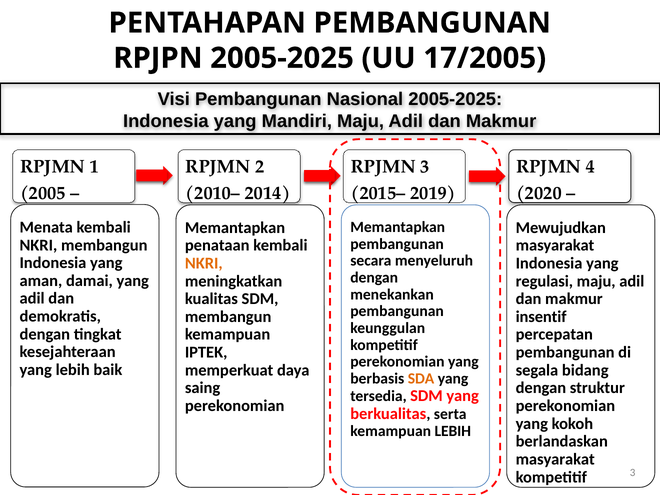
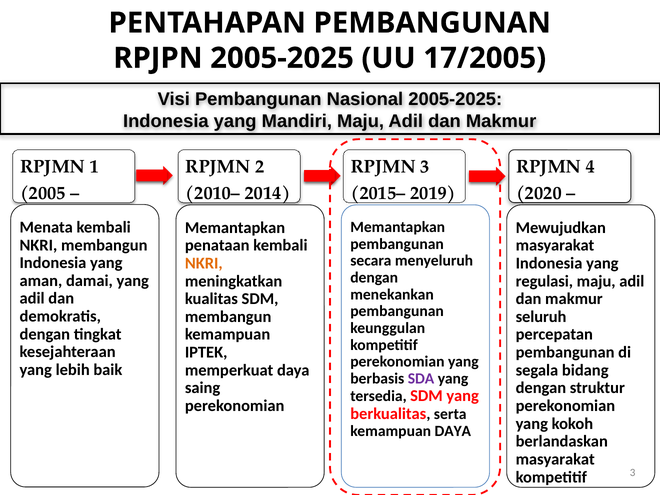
insentif: insentif -> seluruh (541, 317)
SDA colour: orange -> purple (421, 379)
kemampuan LEBIH: LEBIH -> DAYA (453, 431)
